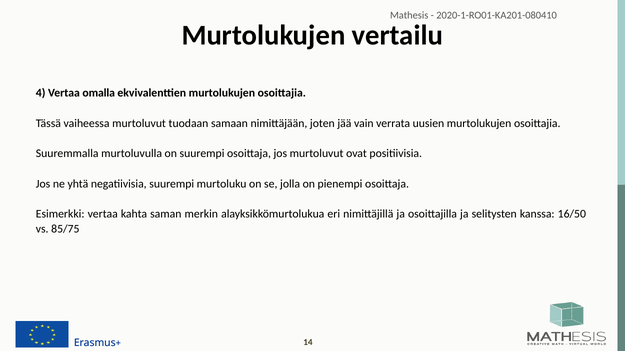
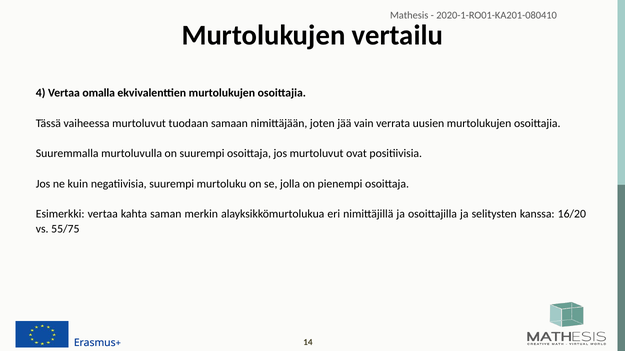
yhtä: yhtä -> kuin (78, 184)
16/50: 16/50 -> 16/20 (572, 214)
85/75: 85/75 -> 55/75 (65, 229)
